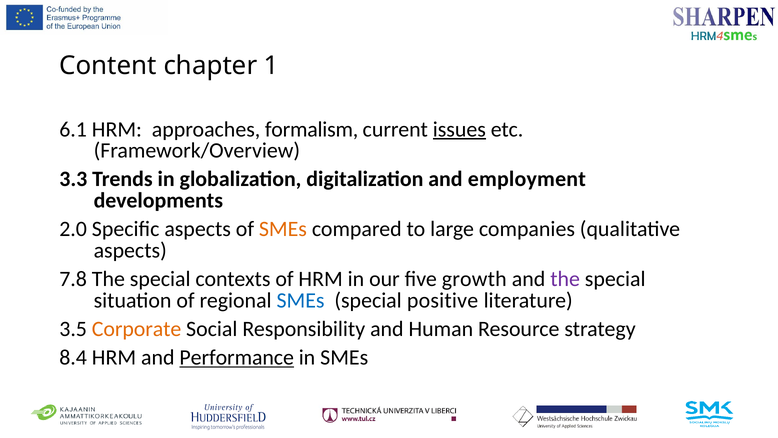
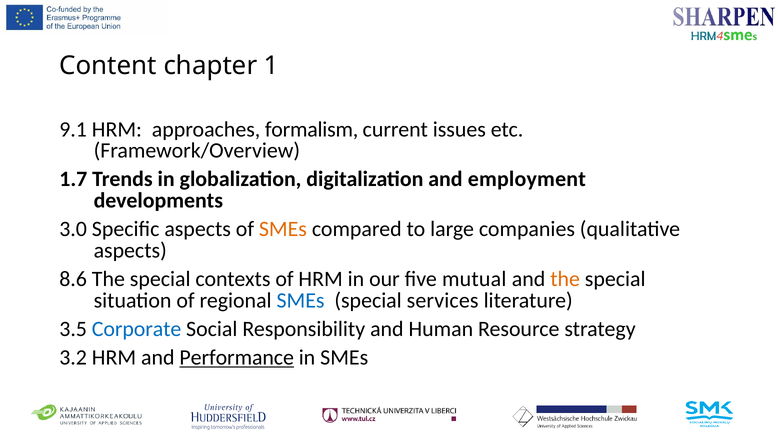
6.1: 6.1 -> 9.1 (73, 129)
issues underline: present -> none (459, 129)
3.3: 3.3 -> 1.7 (73, 179)
2.0: 2.0 -> 3.0 (73, 229)
7.8: 7.8 -> 8.6 (73, 279)
growth: growth -> mutual (474, 279)
the colour: purple -> orange (565, 279)
positive: positive -> services (443, 300)
Corporate colour: orange -> blue (137, 329)
8.4: 8.4 -> 3.2 (73, 357)
